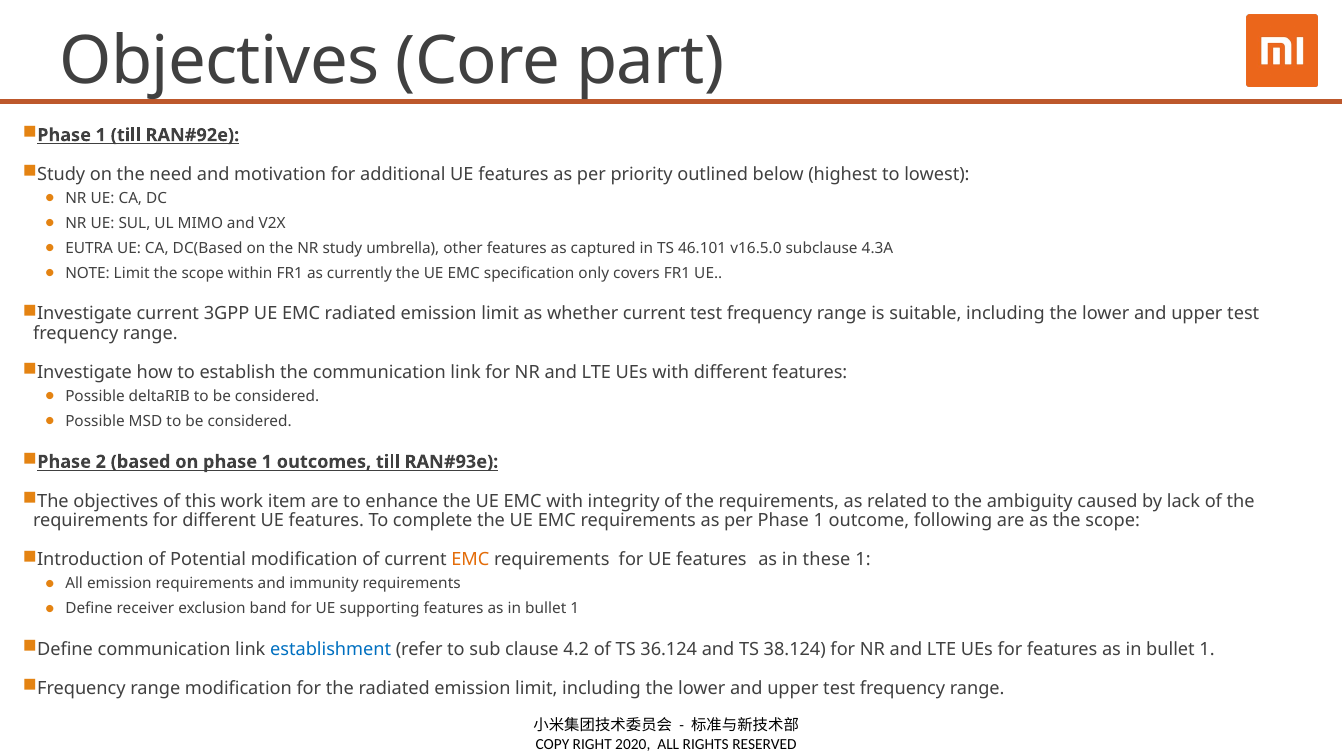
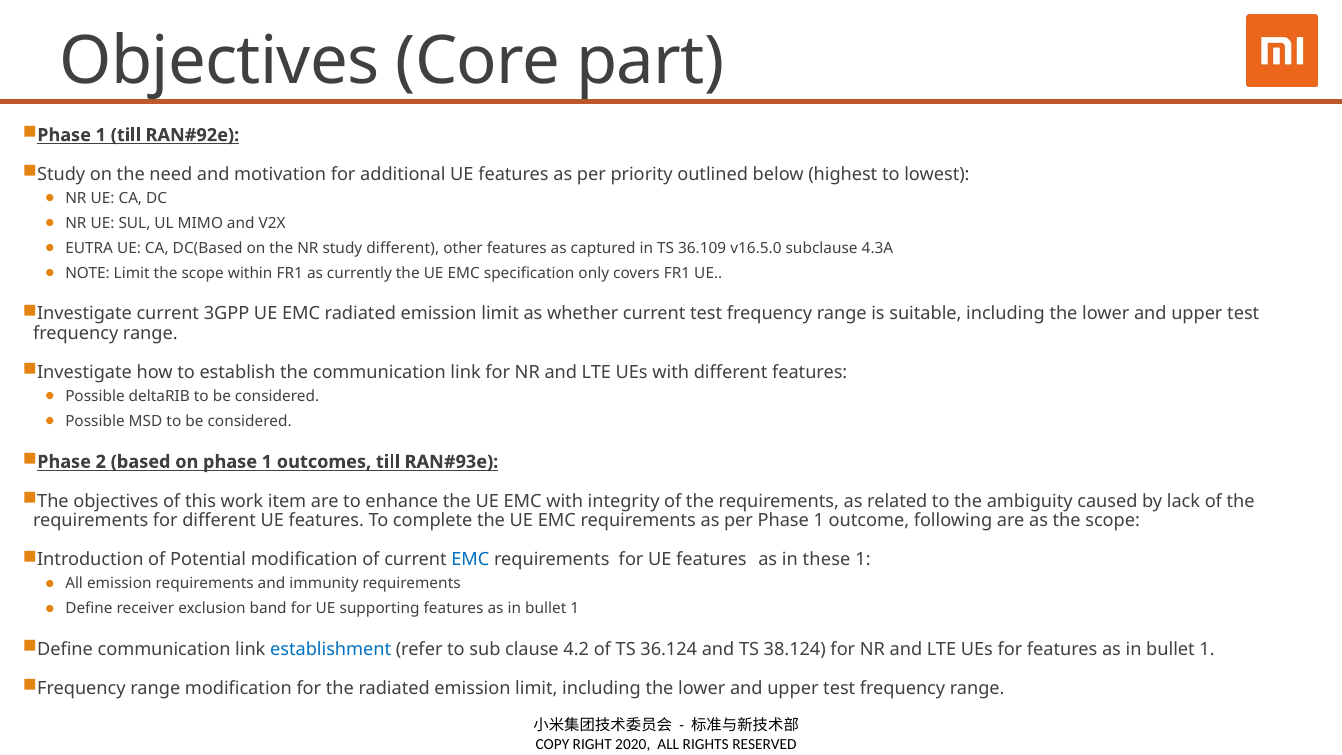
study umbrella: umbrella -> different (403, 248)
46.101: 46.101 -> 36.109 (702, 248)
EMC colour: orange -> blue (470, 560)
